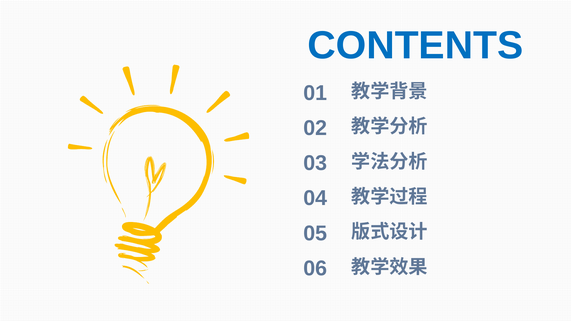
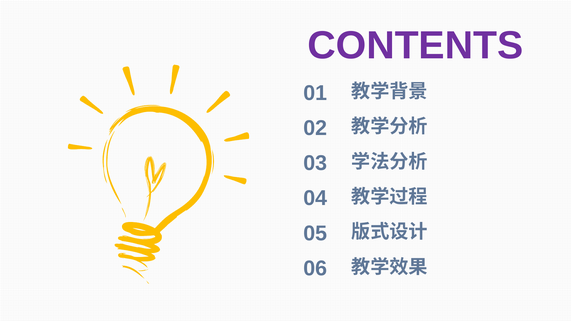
CONTENTS colour: blue -> purple (415, 45)
